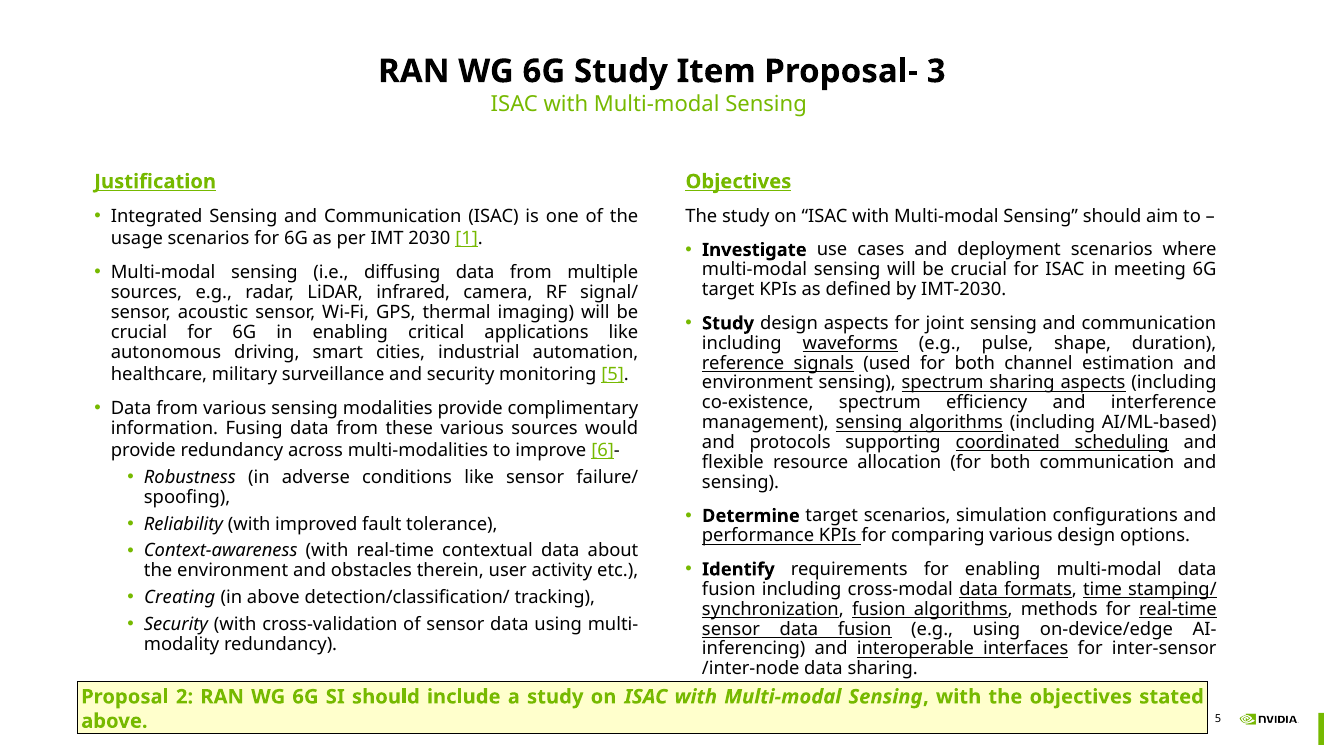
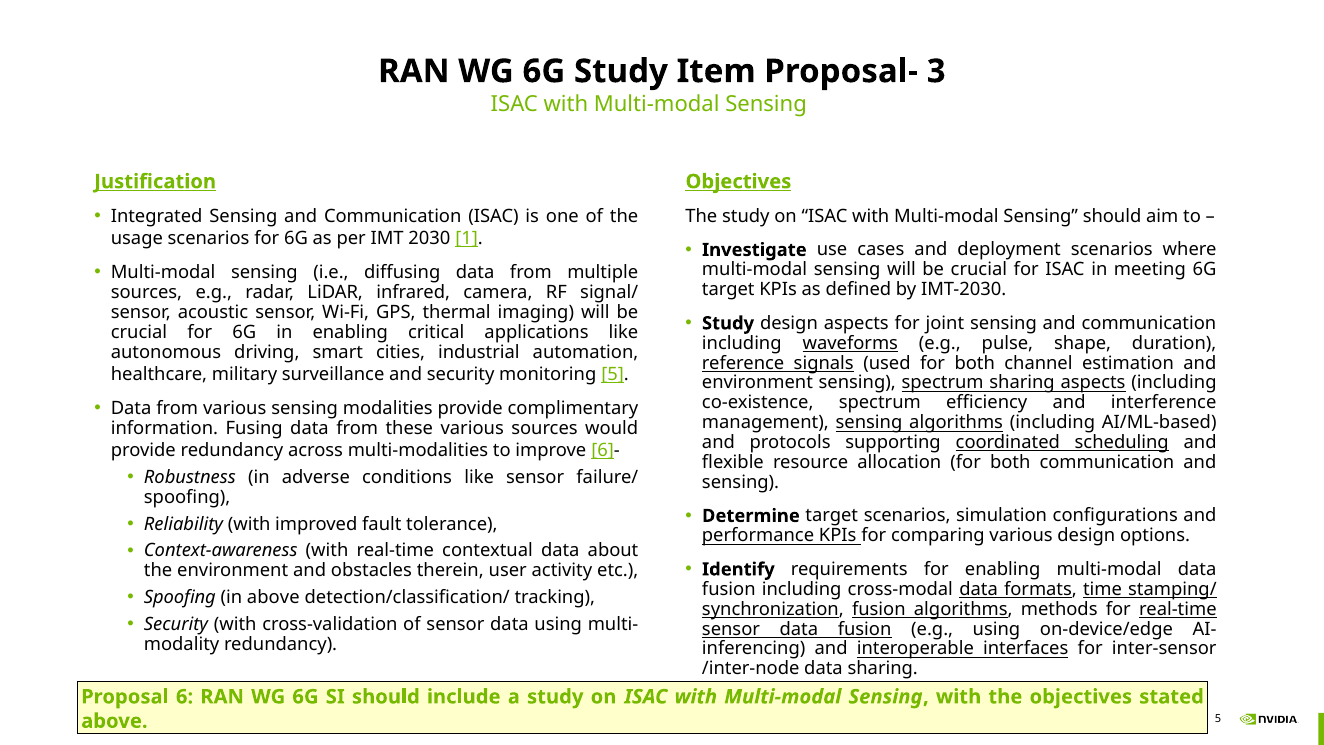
Creating: Creating -> Spoofing (180, 597)
2: 2 -> 6 (185, 697)
